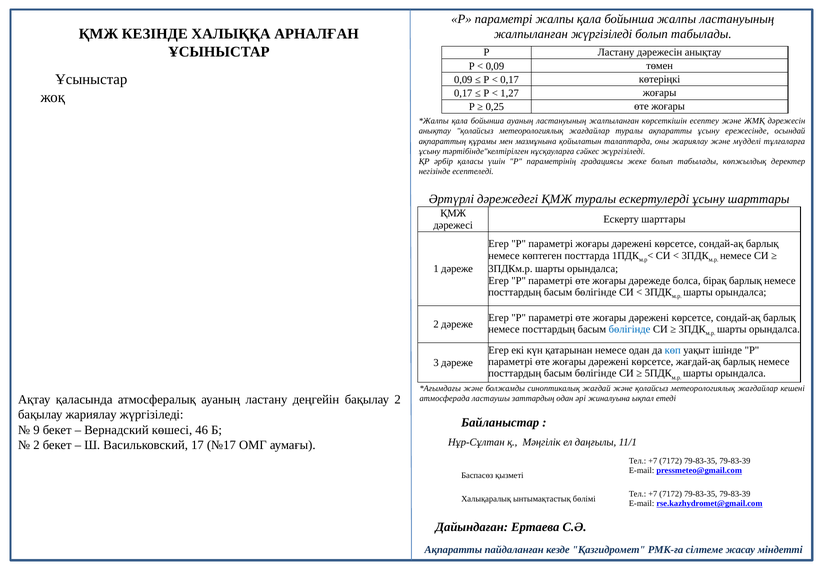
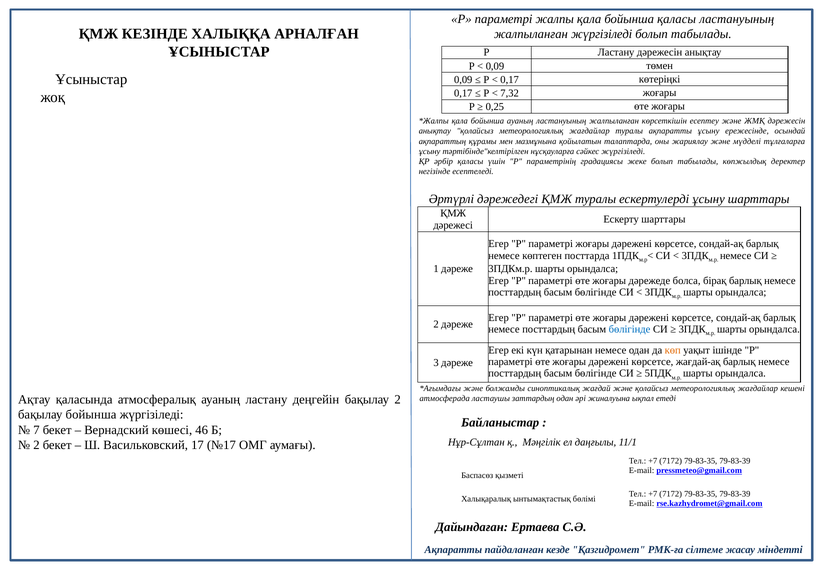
бойынша жалпы: жалпы -> қаласы (677, 19)
1,27: 1,27 -> 7,32 (510, 93)
көп colour: blue -> orange (673, 350)
бақылау жариялау: жариялау -> бойынша (91, 414)
9: 9 -> 7 (36, 430)
